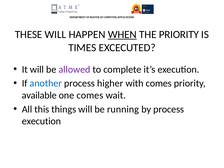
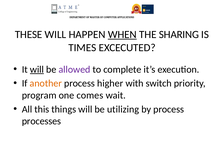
THE PRIORITY: PRIORITY -> SHARING (179, 35)
will underline: none -> present (37, 69)
another colour: blue -> orange (46, 83)
with comes: comes -> switch (159, 83)
available: available -> program (39, 95)
running: running -> utilizing (123, 109)
execution: execution -> processes (41, 121)
